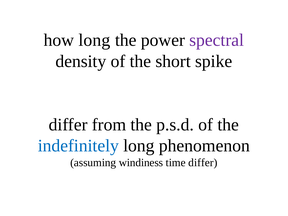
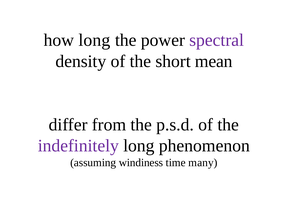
spike: spike -> mean (214, 61)
indefinitely colour: blue -> purple (78, 146)
time differ: differ -> many (203, 163)
